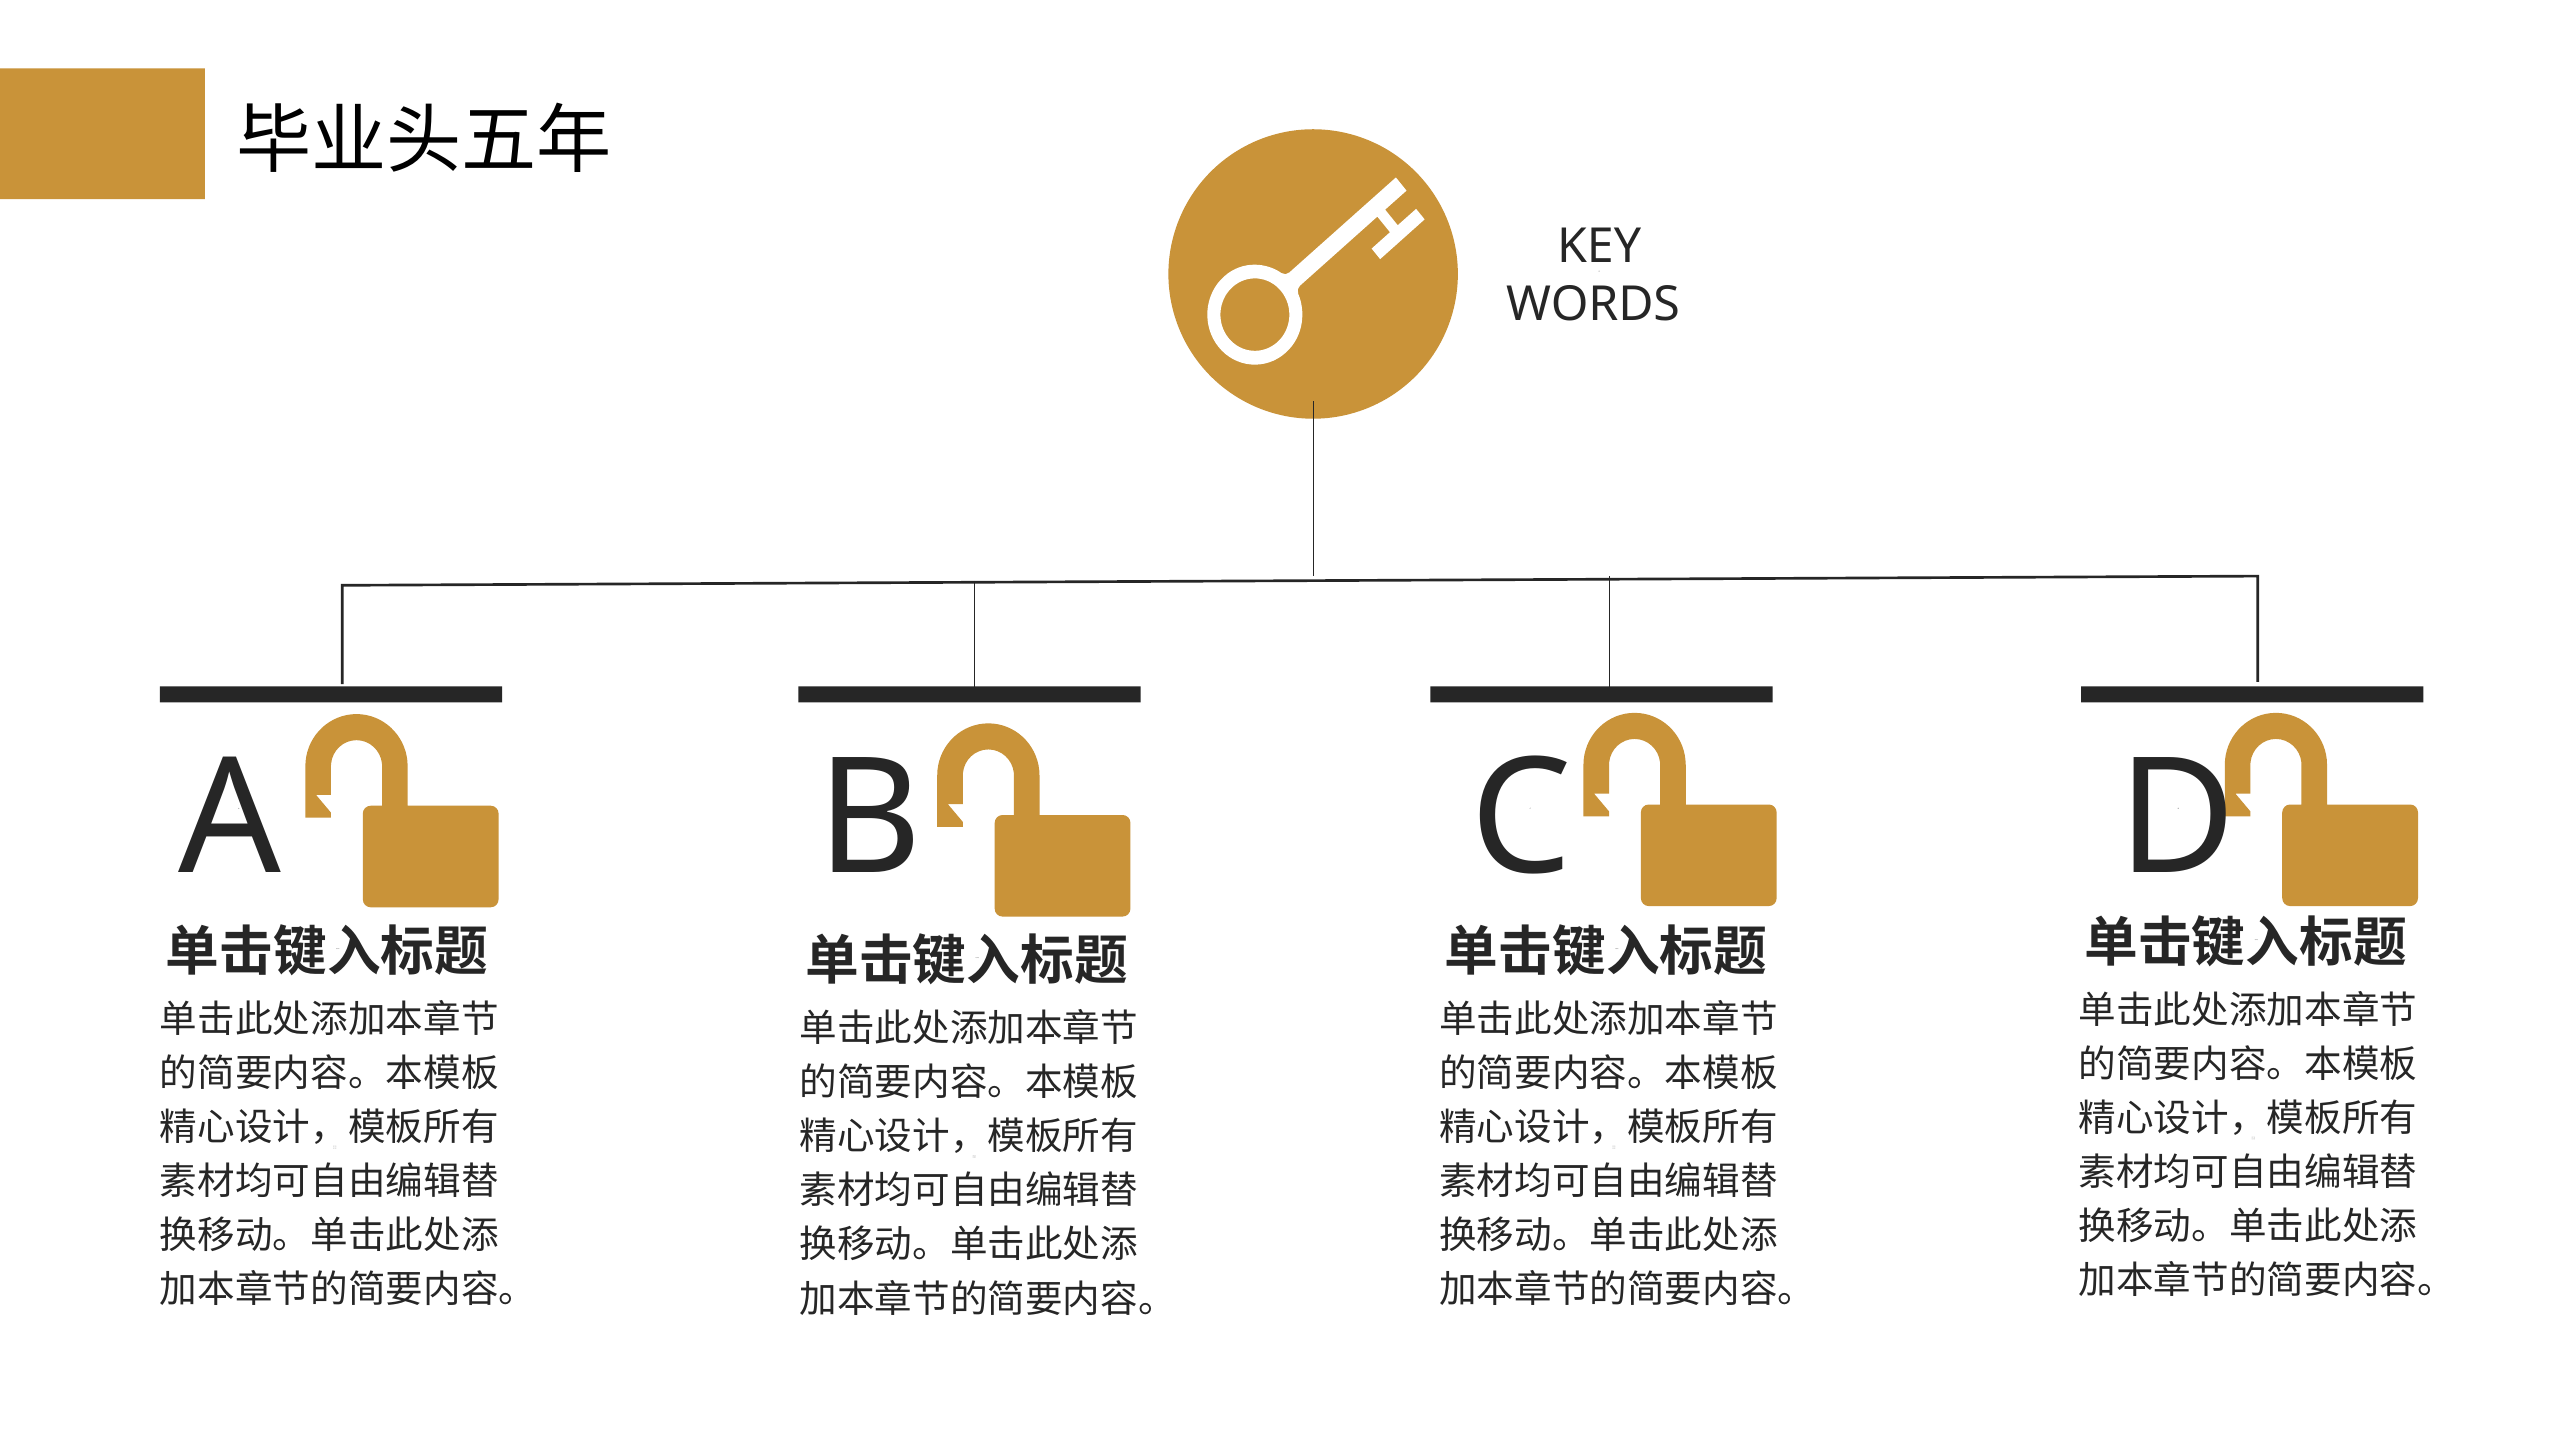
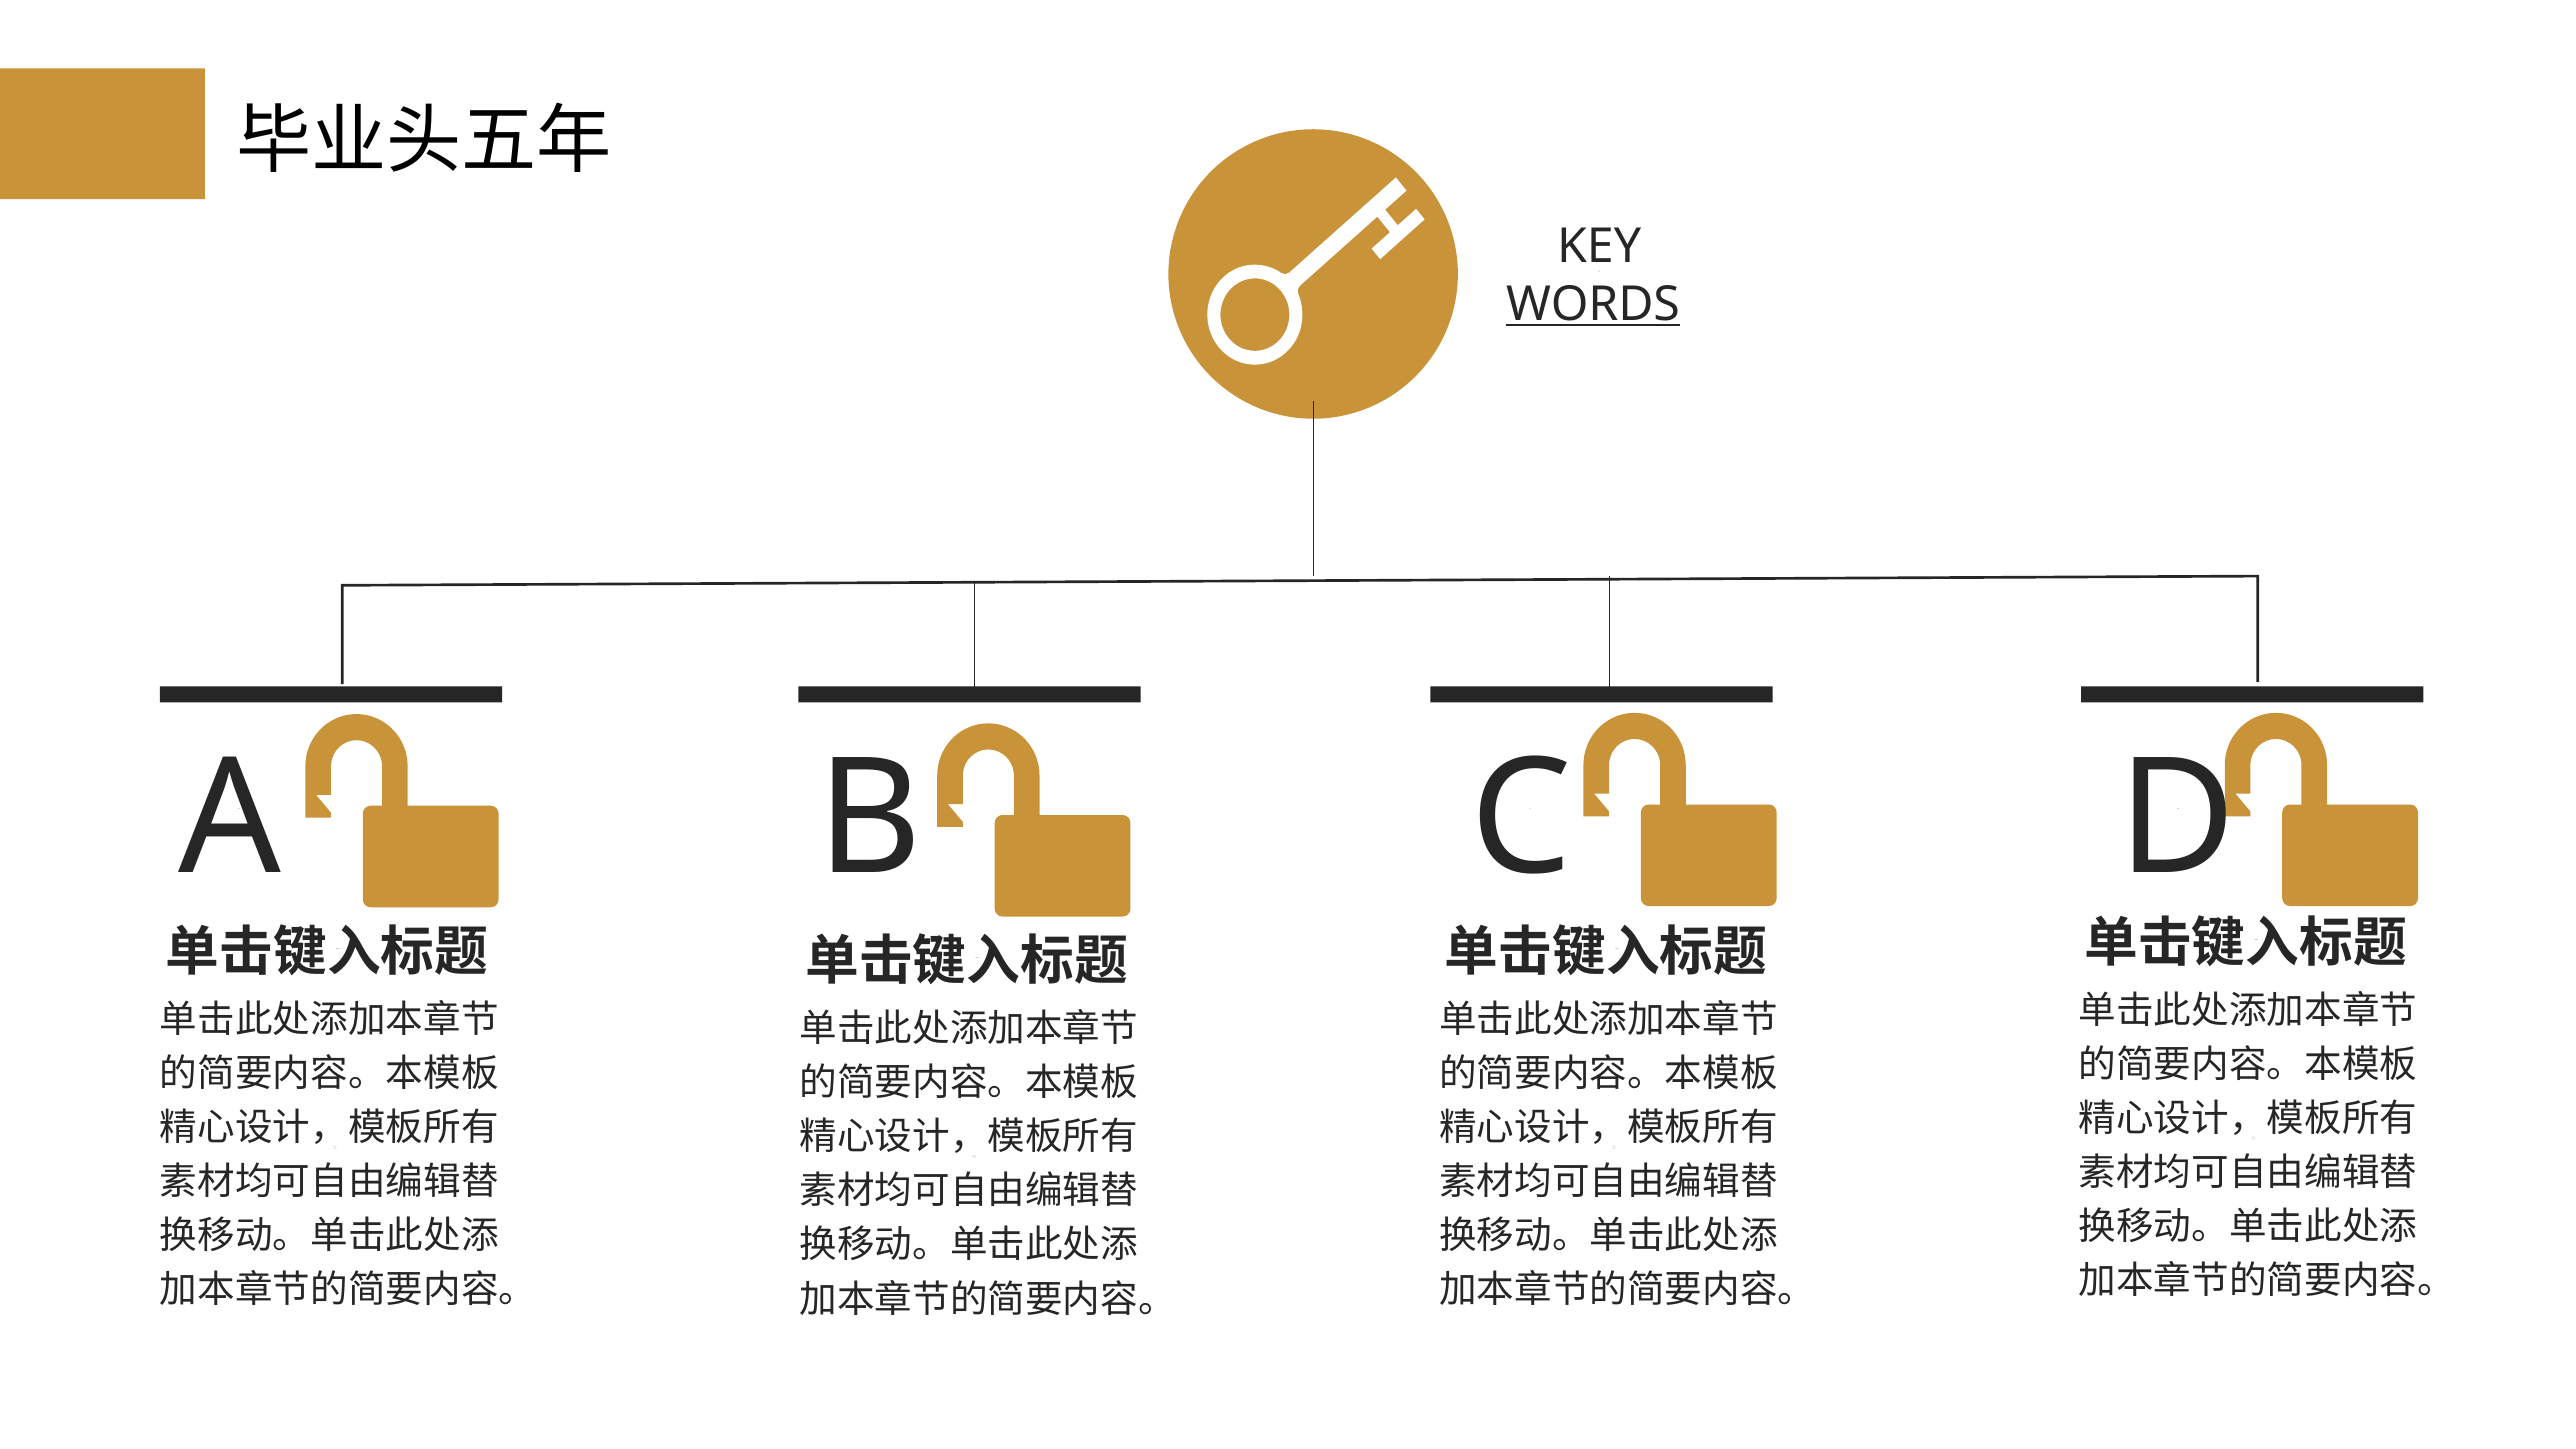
WORDS underline: none -> present (1593, 304)
